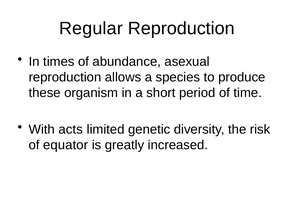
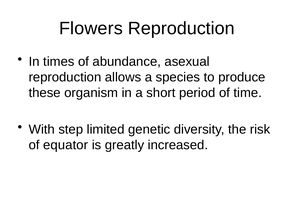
Regular: Regular -> Flowers (91, 28)
acts: acts -> step (71, 130)
